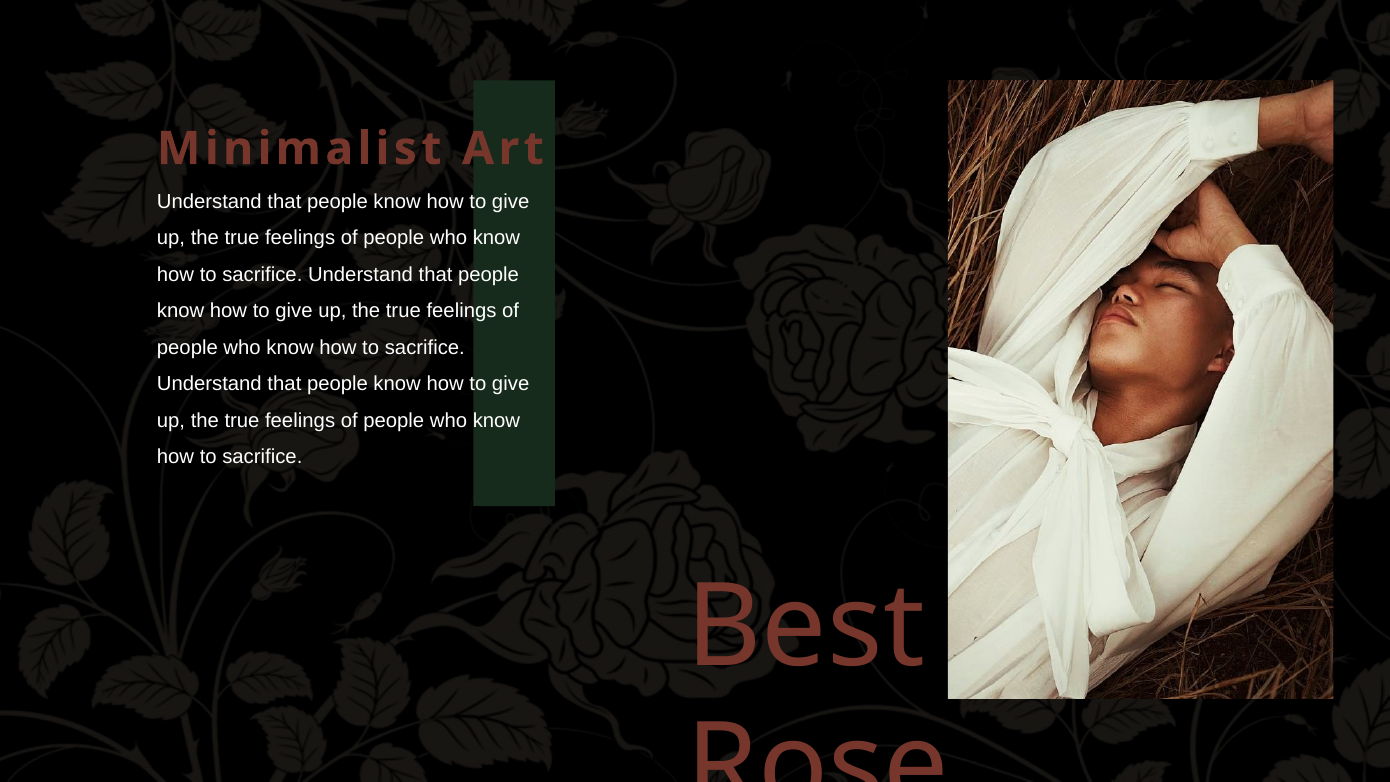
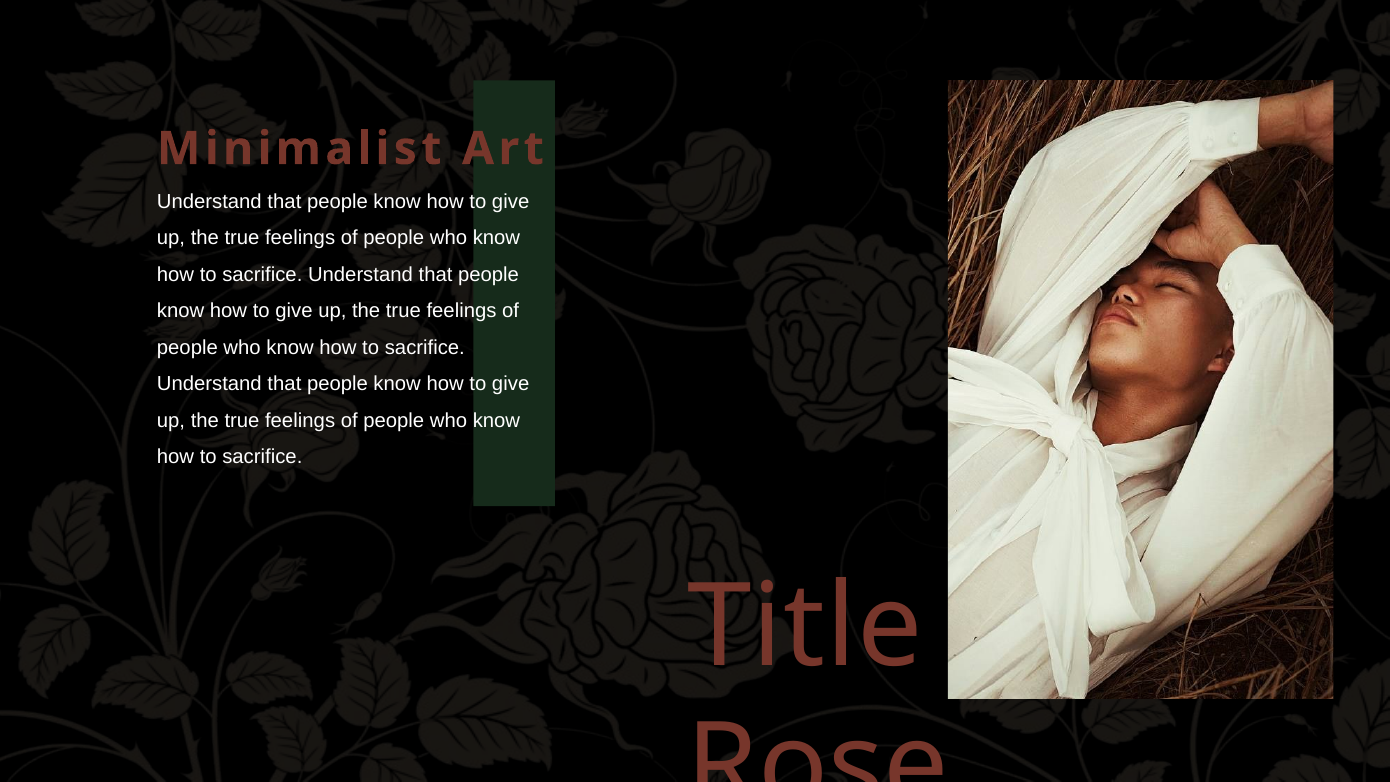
Best: Best -> Title (805, 627)
